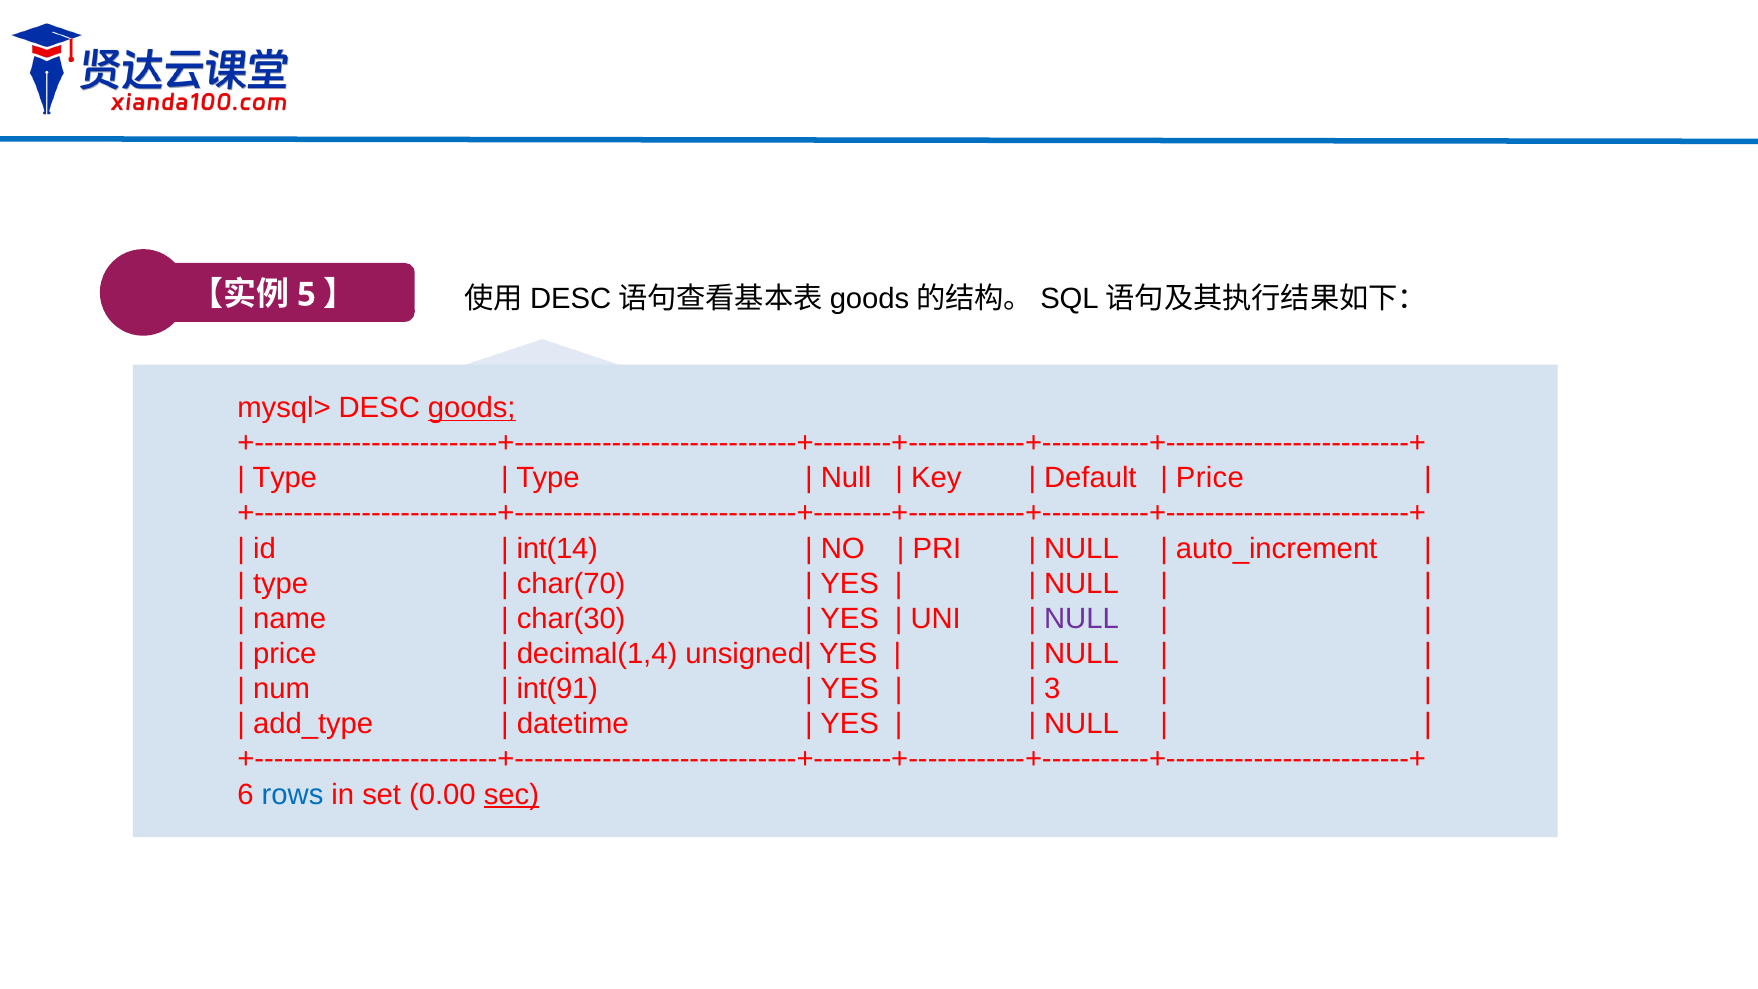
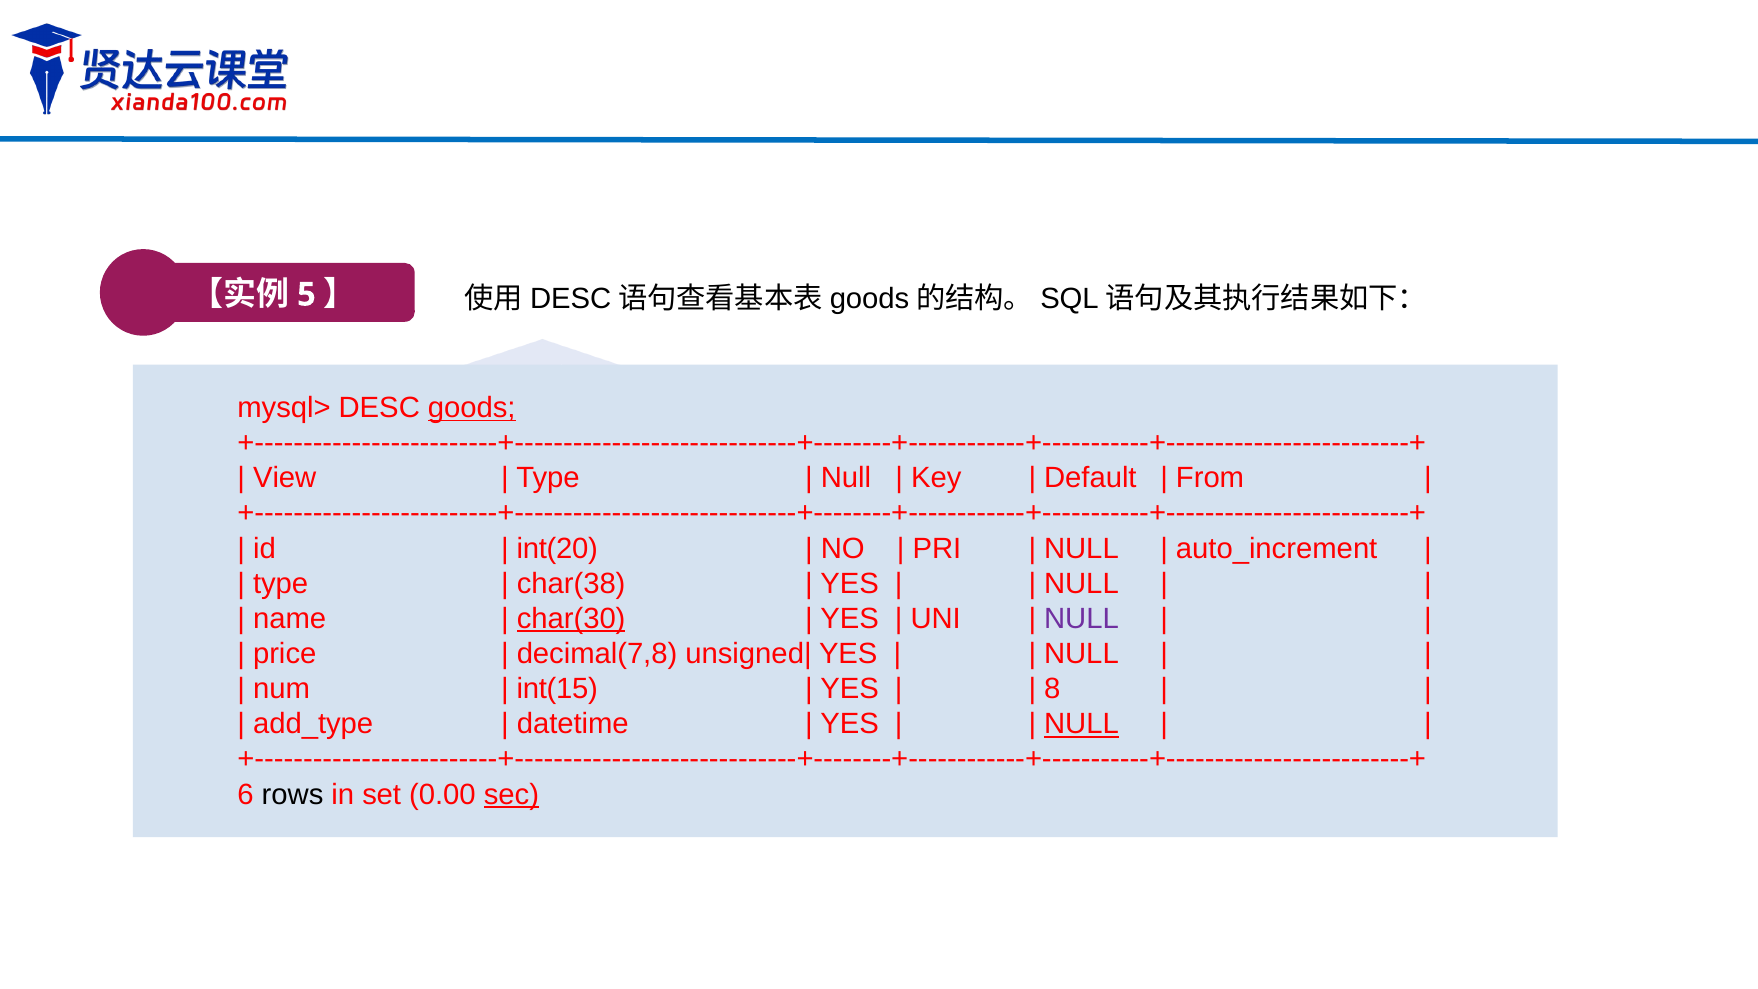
Type: Type -> View (285, 478)
Price: Price -> From (1210, 478)
int(14: int(14 -> int(20 (557, 548)
char(70: char(70 -> char(38 (571, 584)
char(30 underline: none -> present (571, 619)
decimal(1,4: decimal(1,4 -> decimal(7,8 (597, 654)
int(91: int(91 -> int(15 (557, 689)
3: 3 -> 8 (1052, 689)
NULL underline: none -> present (1081, 724)
rows colour: blue -> black (293, 794)
